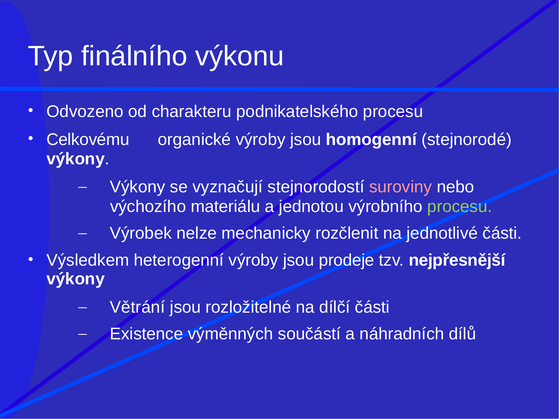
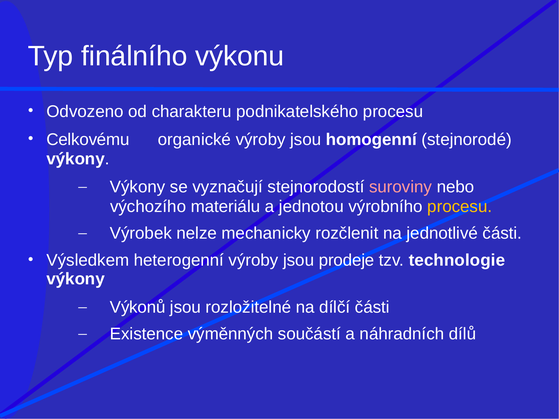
procesu colour: light green -> yellow (460, 207)
nejpřesnější: nejpřesnější -> technologie (457, 260)
Větrání: Větrání -> Výkonů (138, 308)
